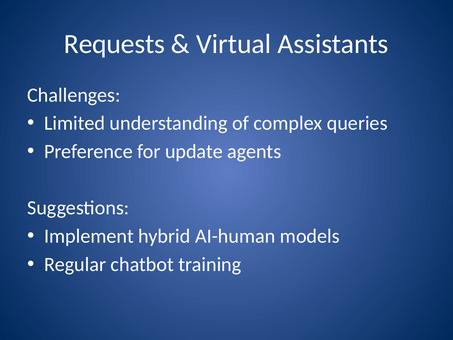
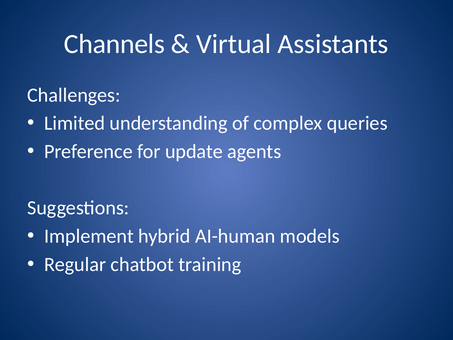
Requests: Requests -> Channels (114, 44)
